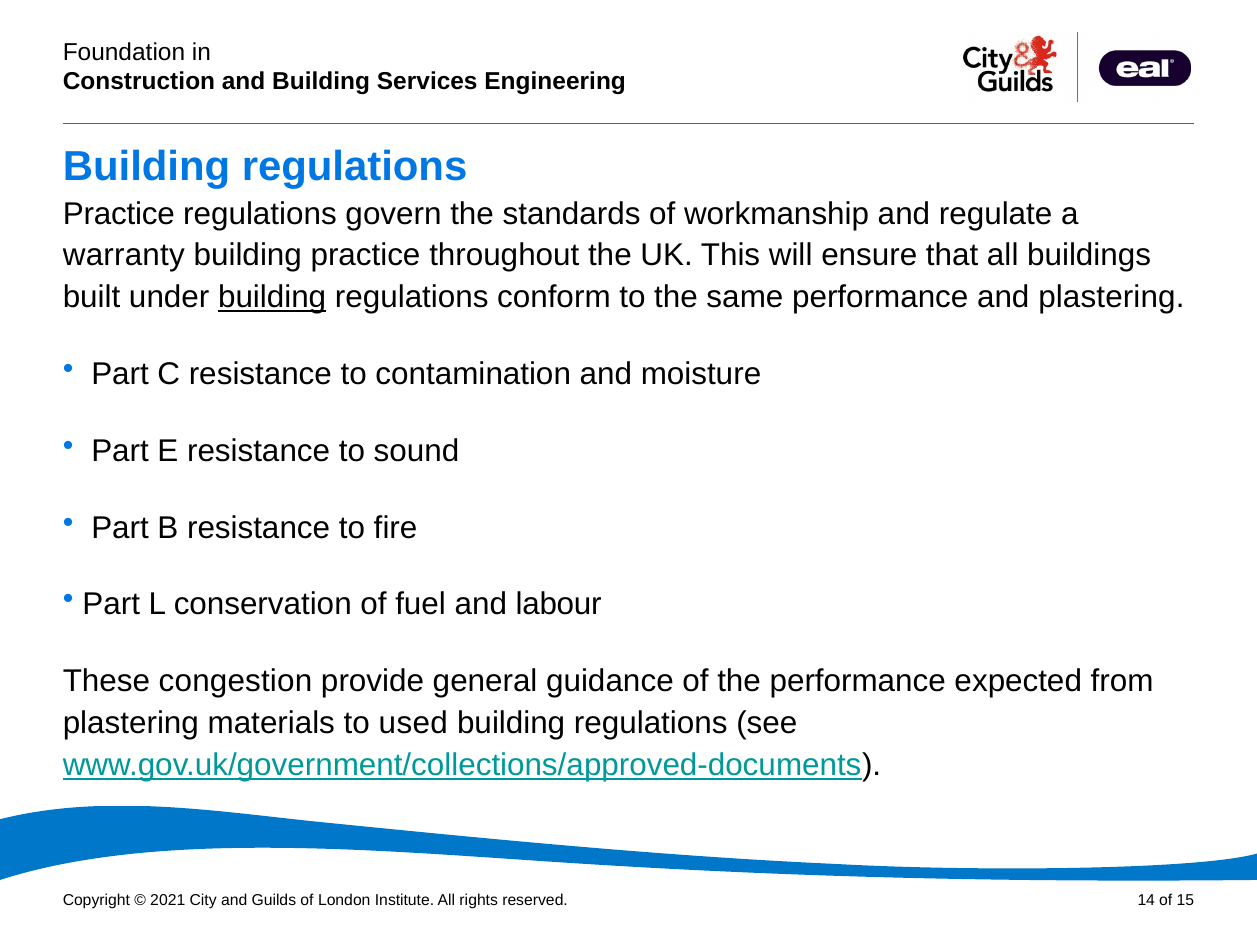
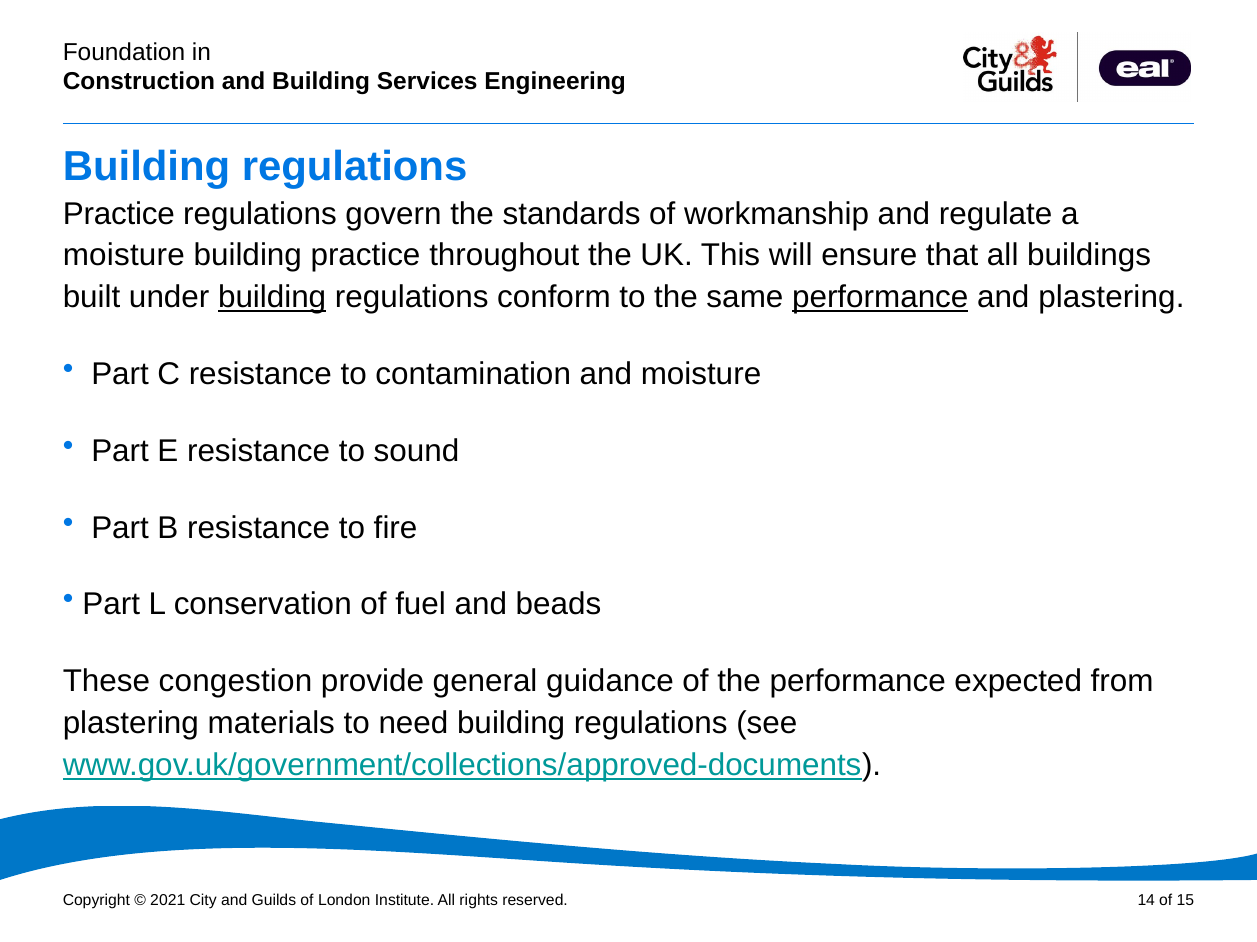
warranty: warranty -> moisture (124, 256)
performance underline: none -> present (880, 298)
labour: labour -> beads (558, 605)
used: used -> need (413, 724)
